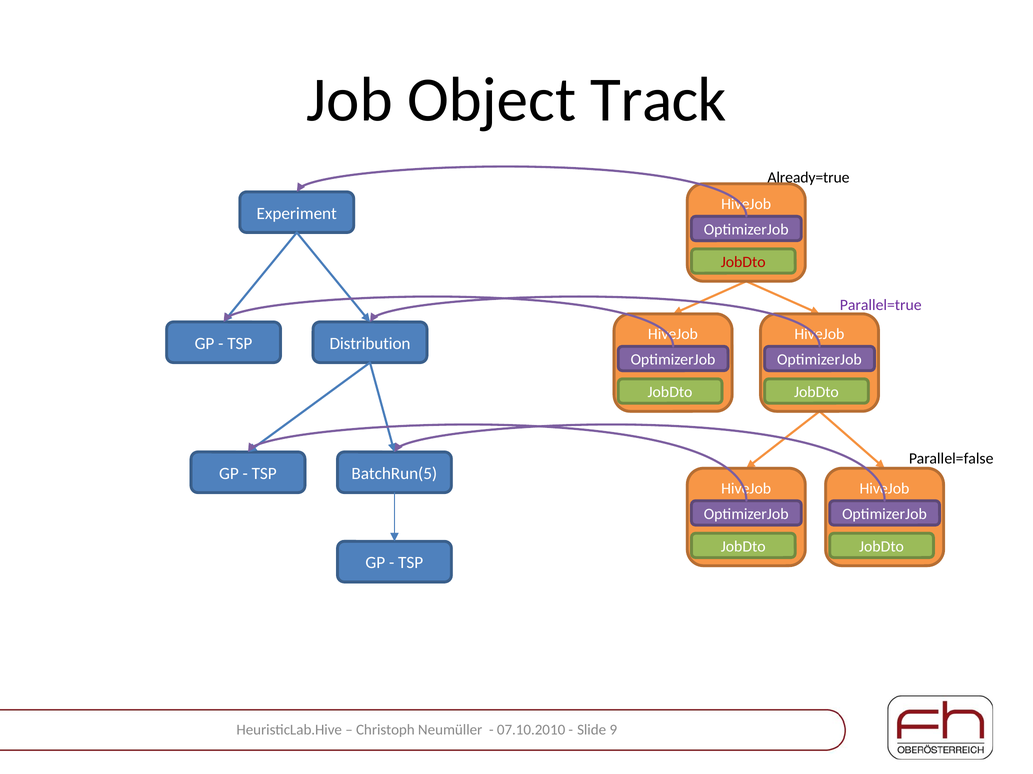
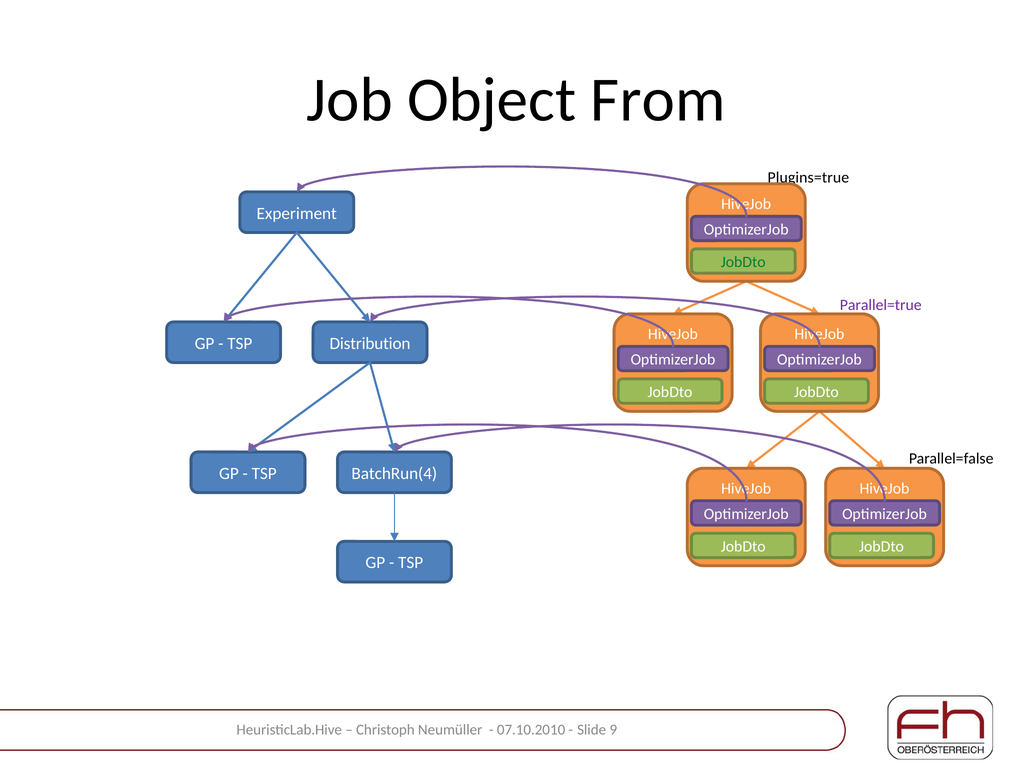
Track: Track -> From (658, 100)
Already=true: Already=true -> Plugins=true (808, 178)
JobDto colour: red -> green (743, 262)
BatchRun(5: BatchRun(5 -> BatchRun(4 (394, 474)
